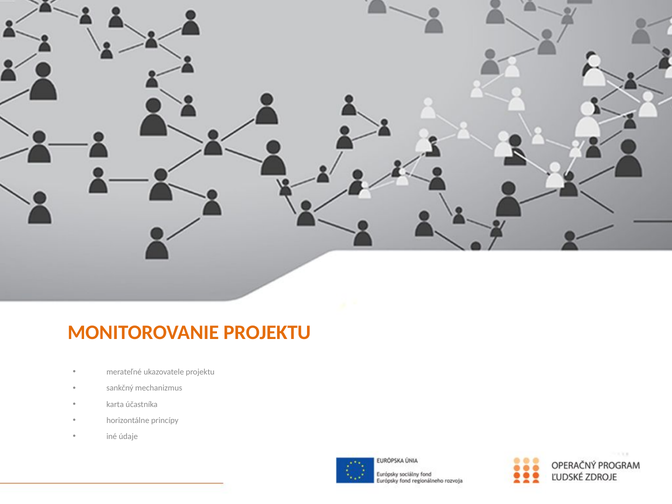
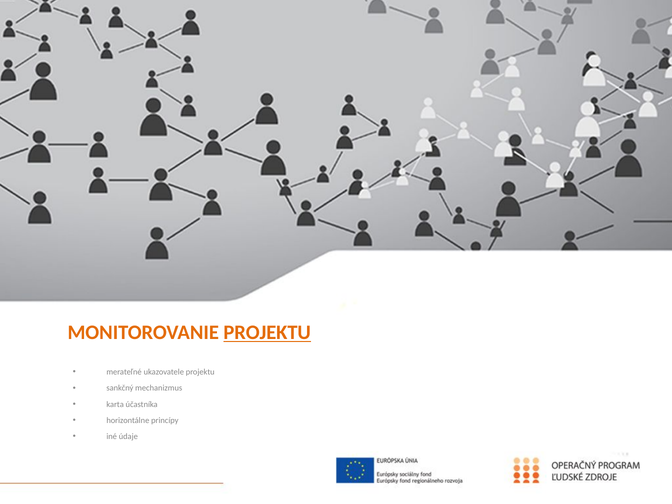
PROJEKTU underline: none -> present (267, 333)
